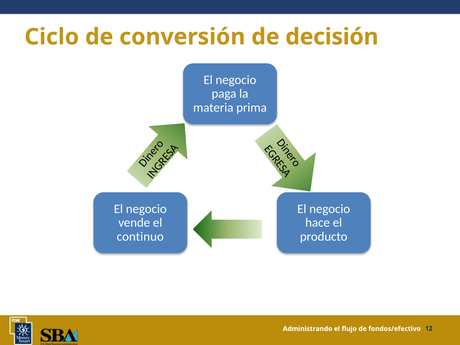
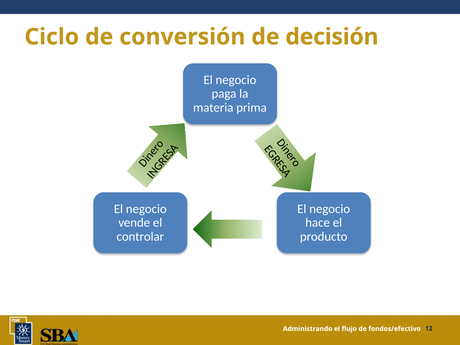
continuo: continuo -> controlar (140, 236)
